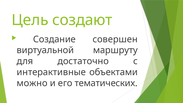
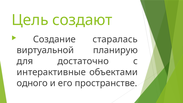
совершен: совершен -> старалась (115, 39)
маршруту: маршруту -> планирую (115, 50)
можно: можно -> одного (32, 83)
тематических: тематических -> пространстве (106, 83)
